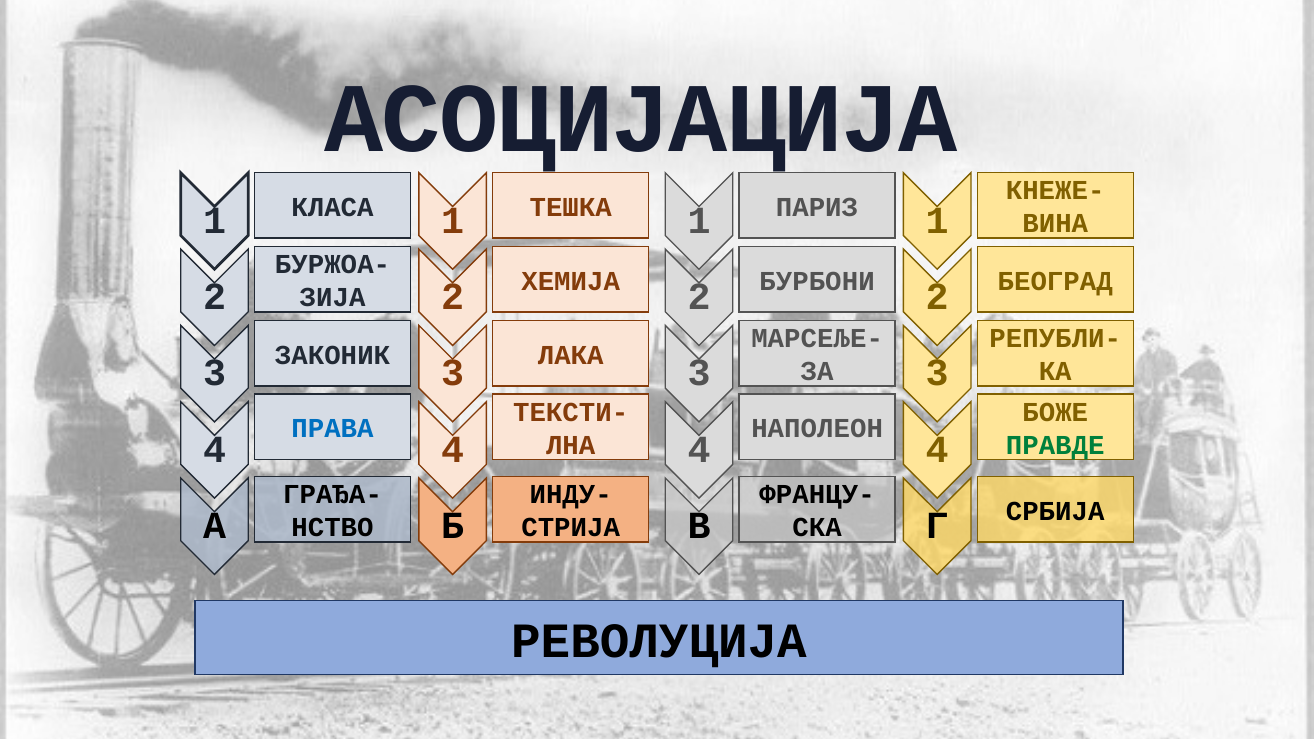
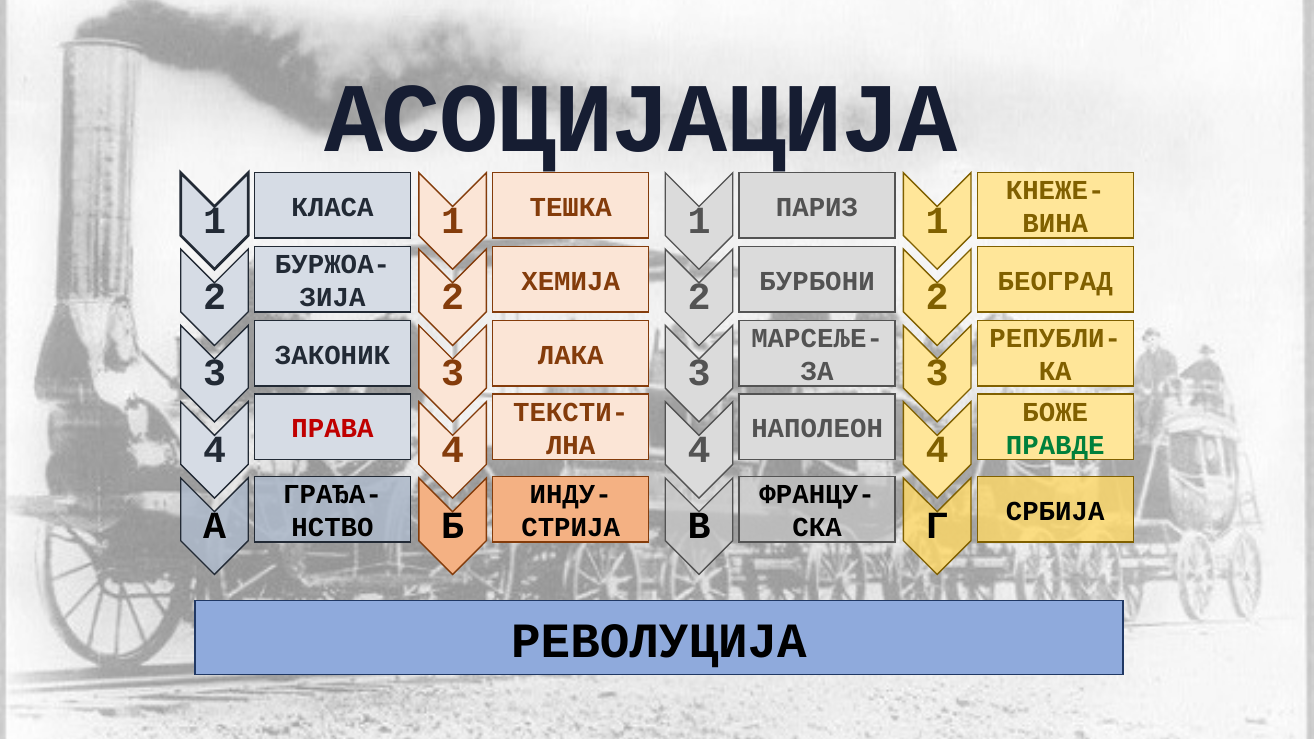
ПРАВА colour: blue -> red (333, 429)
